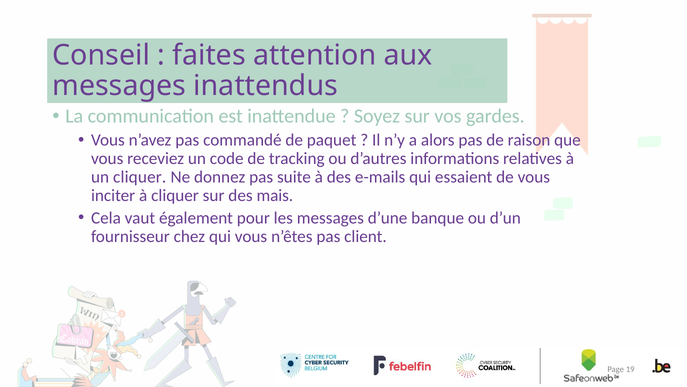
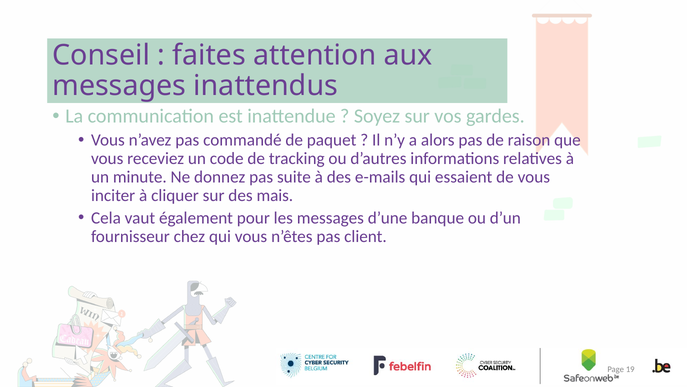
un cliquer: cliquer -> minute (140, 177)
